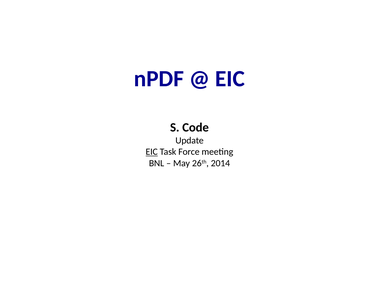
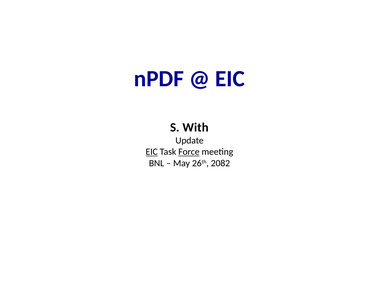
Code: Code -> With (195, 127)
Force underline: none -> present (189, 151)
2014: 2014 -> 2082 (220, 163)
